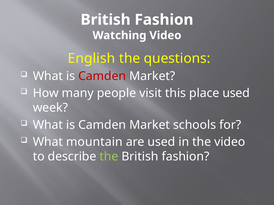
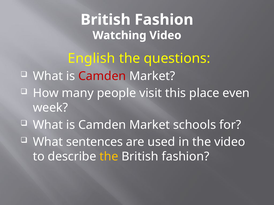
place used: used -> even (236, 93)
mountain: mountain -> sentences (94, 142)
the colour: light green -> yellow (109, 157)
